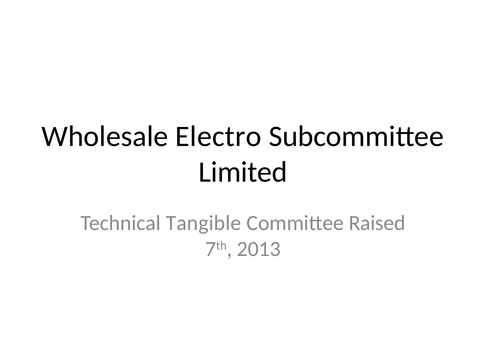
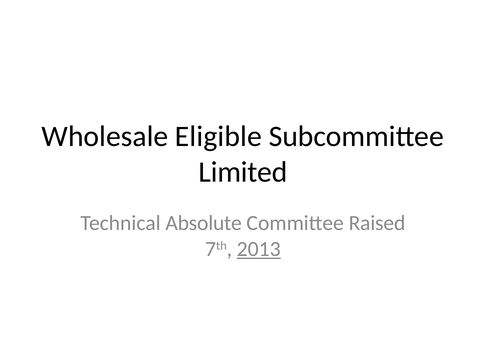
Electro: Electro -> Eligible (218, 137)
Tangible: Tangible -> Absolute (204, 223)
2013 underline: none -> present (259, 249)
